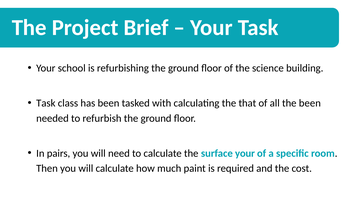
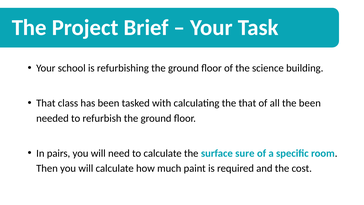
Task: Task -> That (46, 103)
surface your: your -> sure (245, 153)
